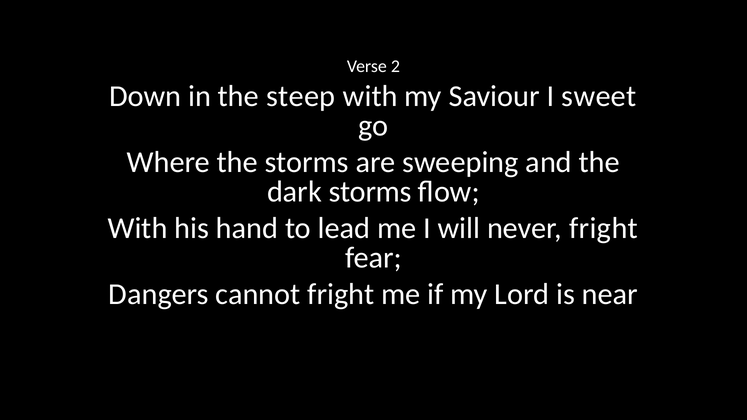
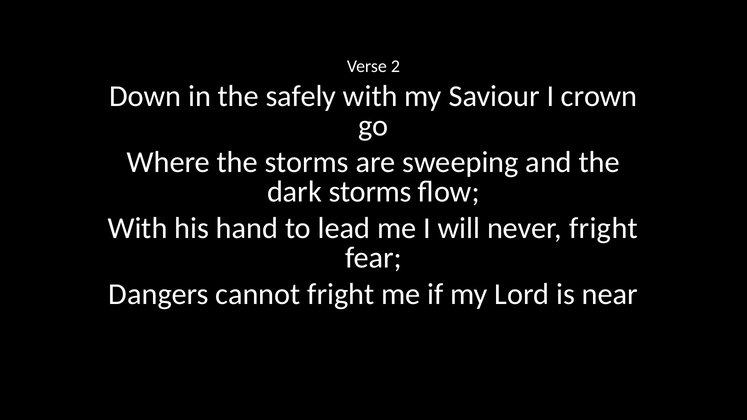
steep: steep -> safely (301, 96)
sweet: sweet -> crown (599, 96)
